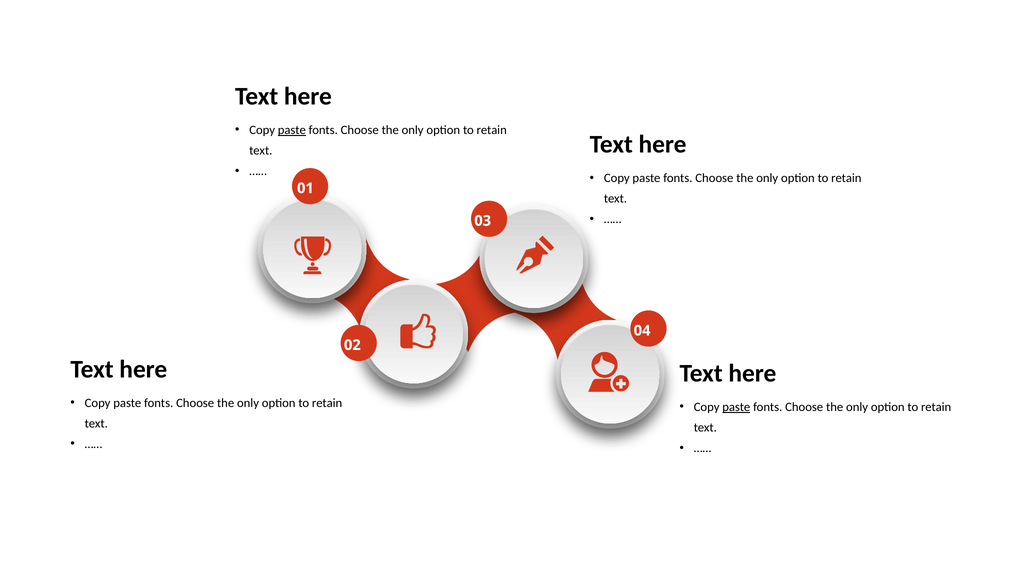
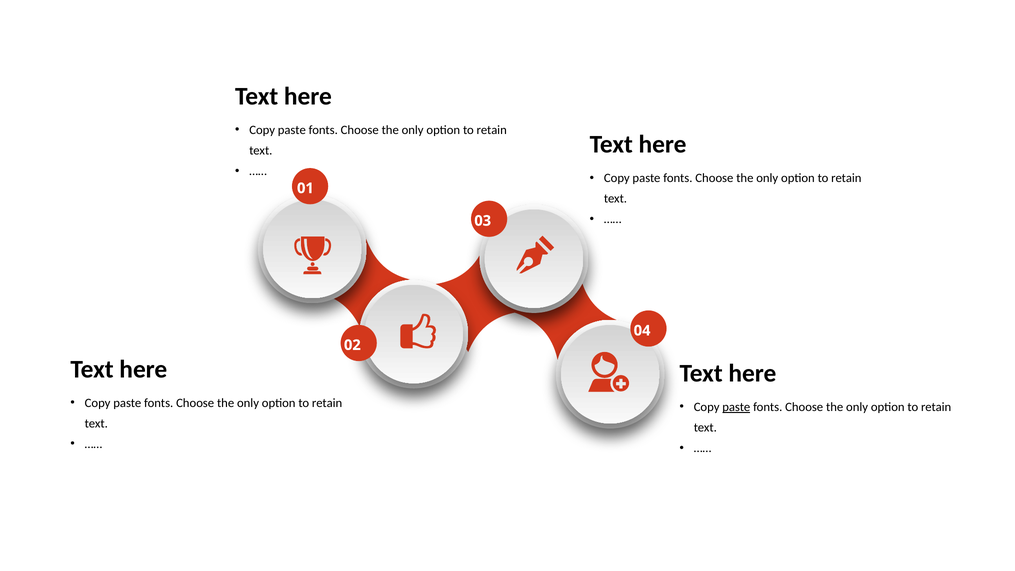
paste underline: present -> none (292, 130)
